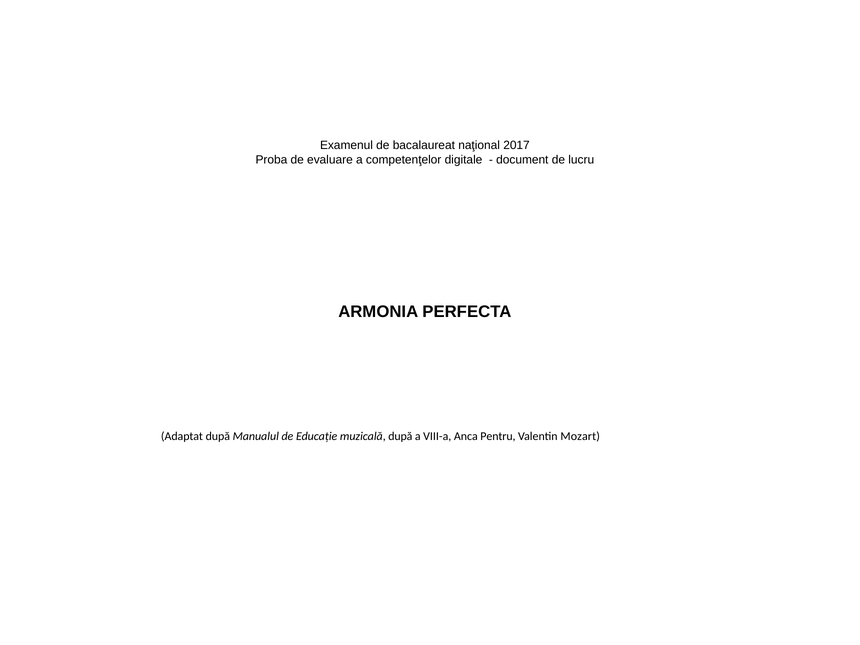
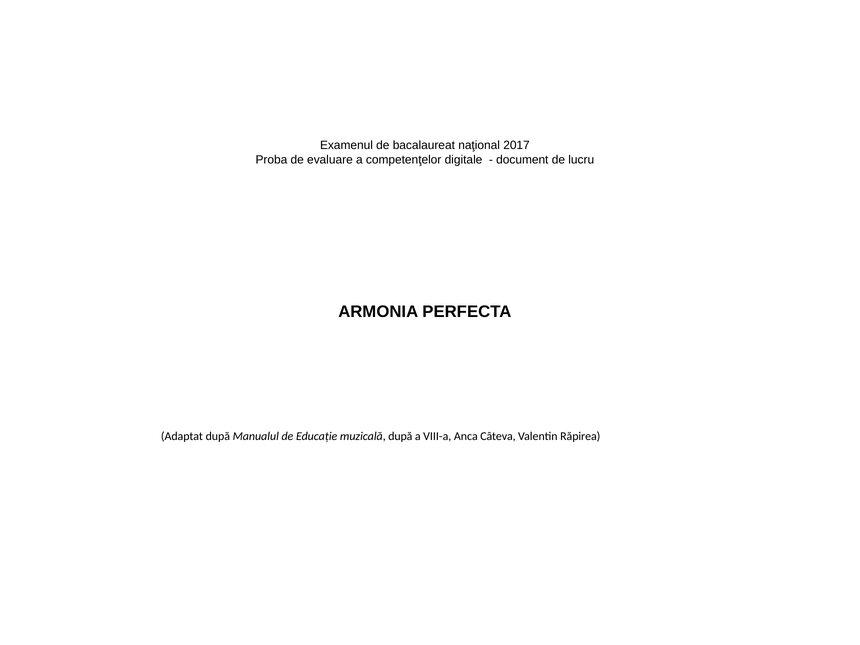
Pentru: Pentru -> Câteva (498, 436)
Mozart: Mozart -> Răpirea (580, 436)
